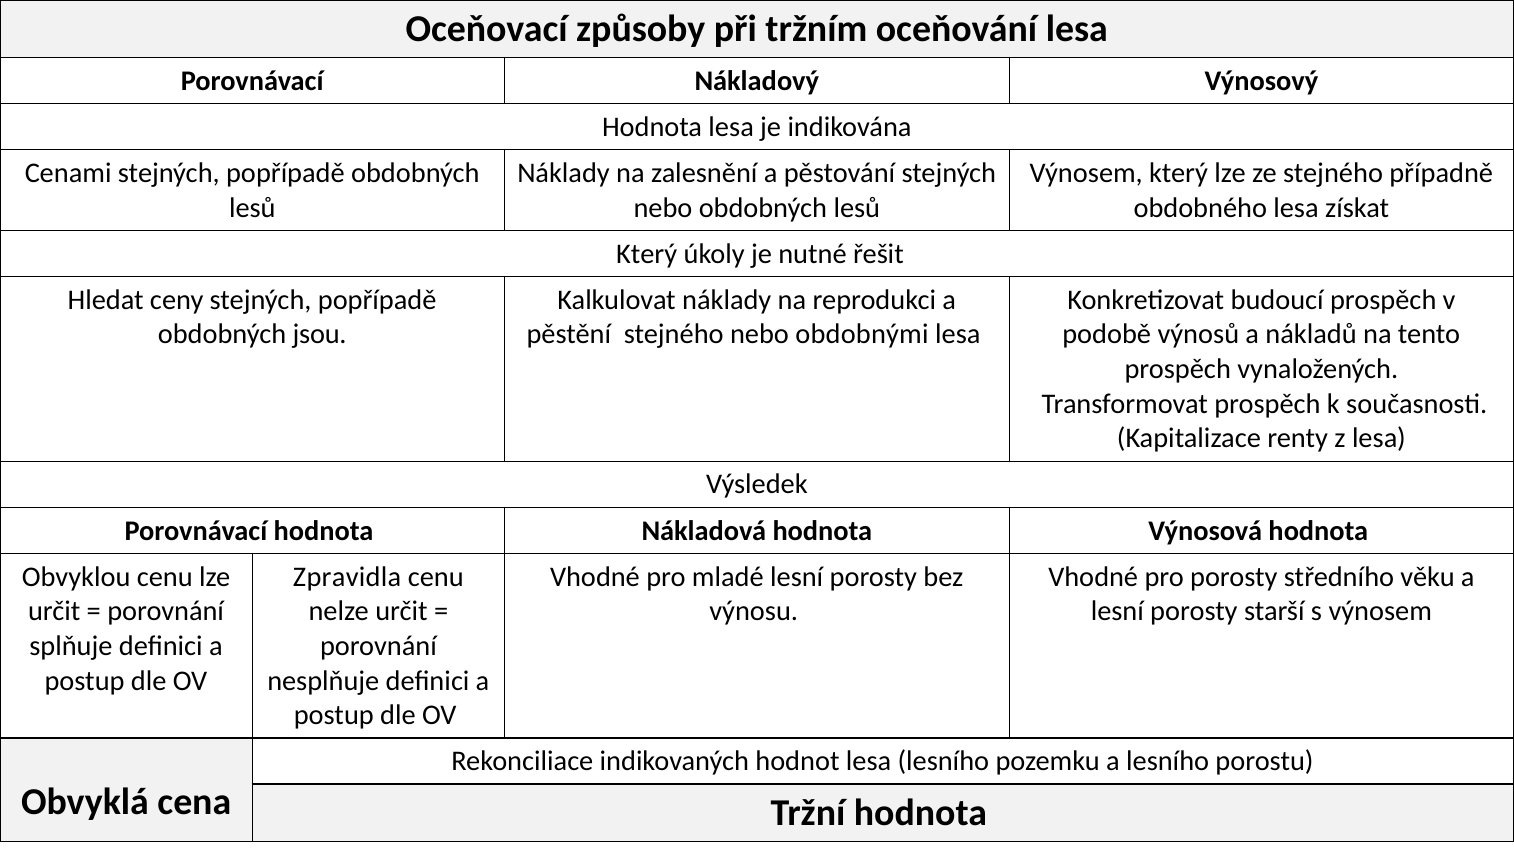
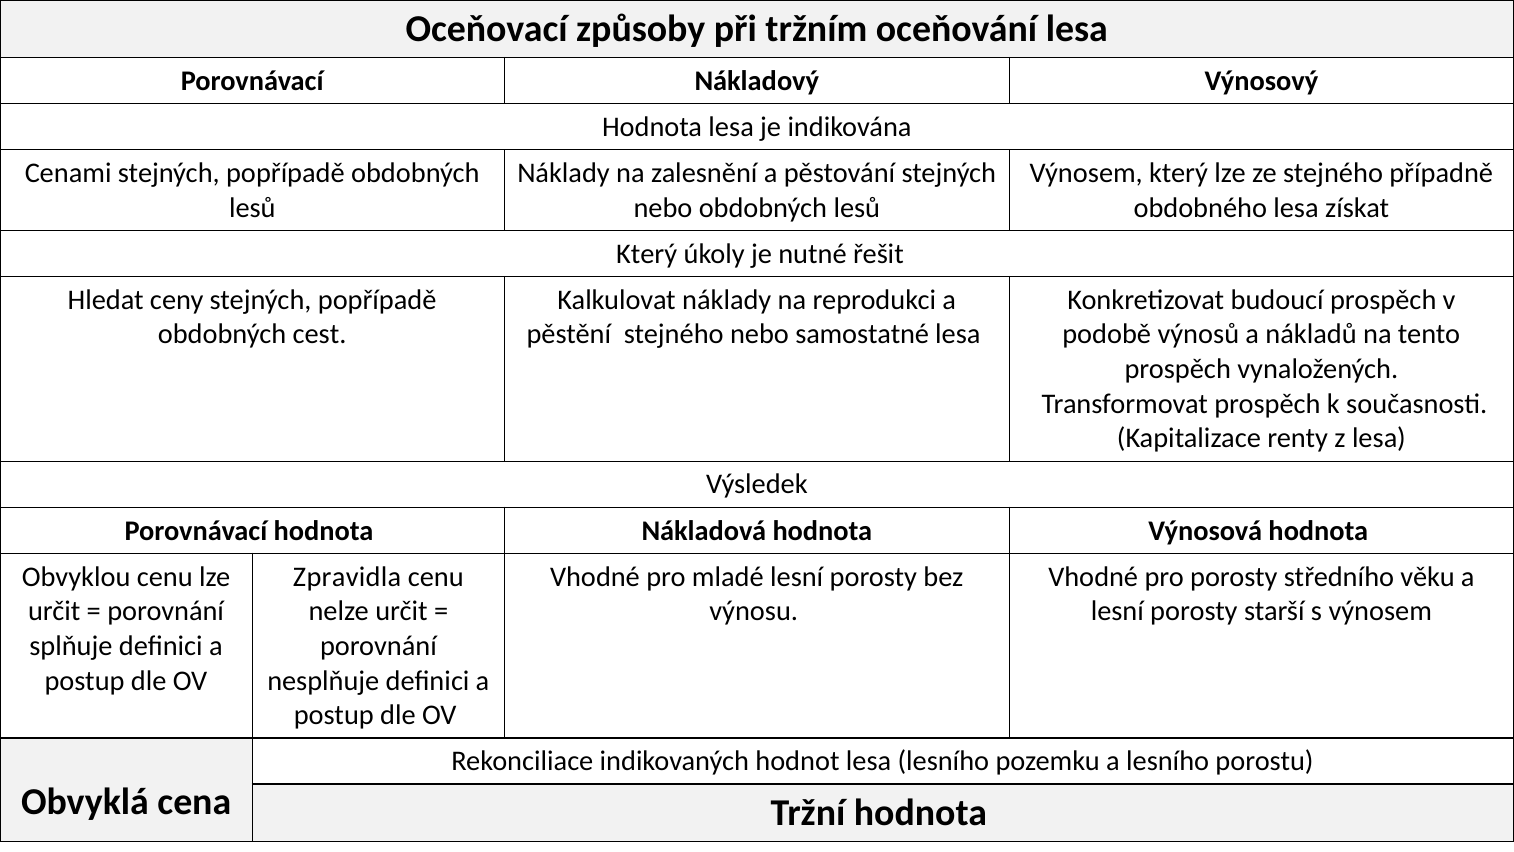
jsou: jsou -> cest (320, 334)
obdobnými: obdobnými -> samostatné (862, 334)
